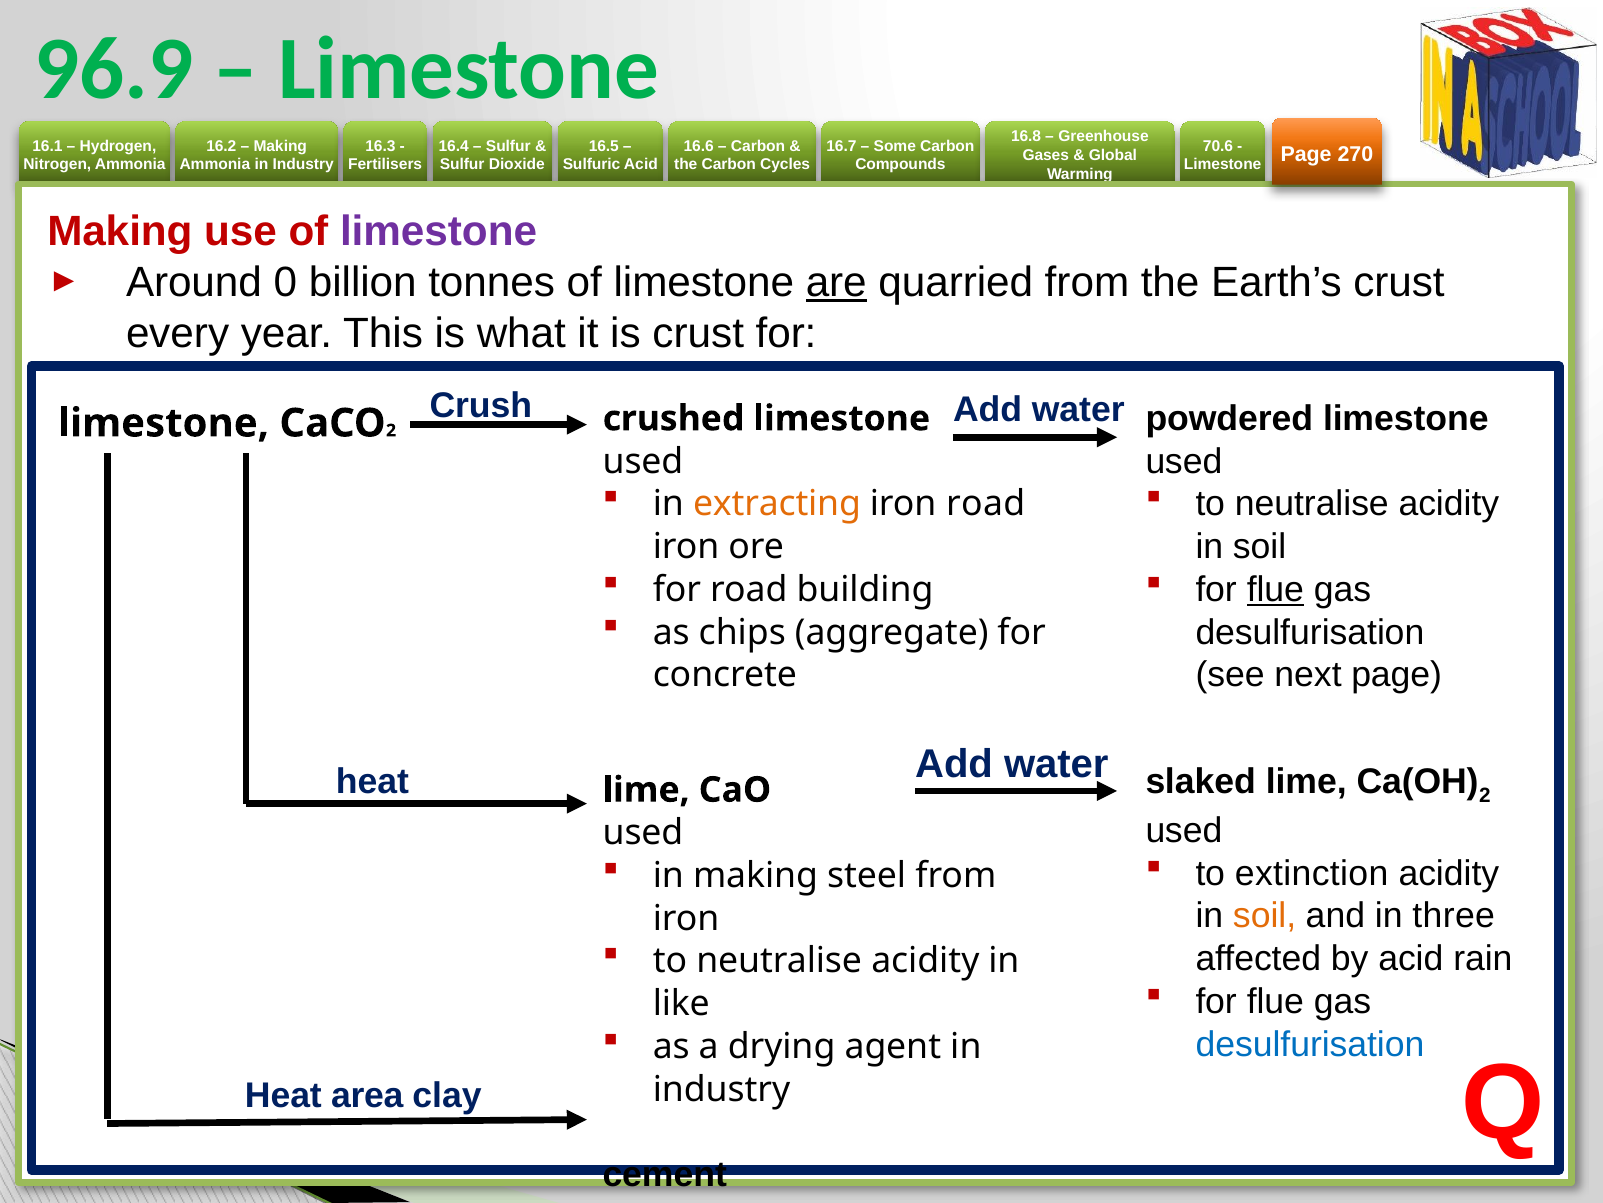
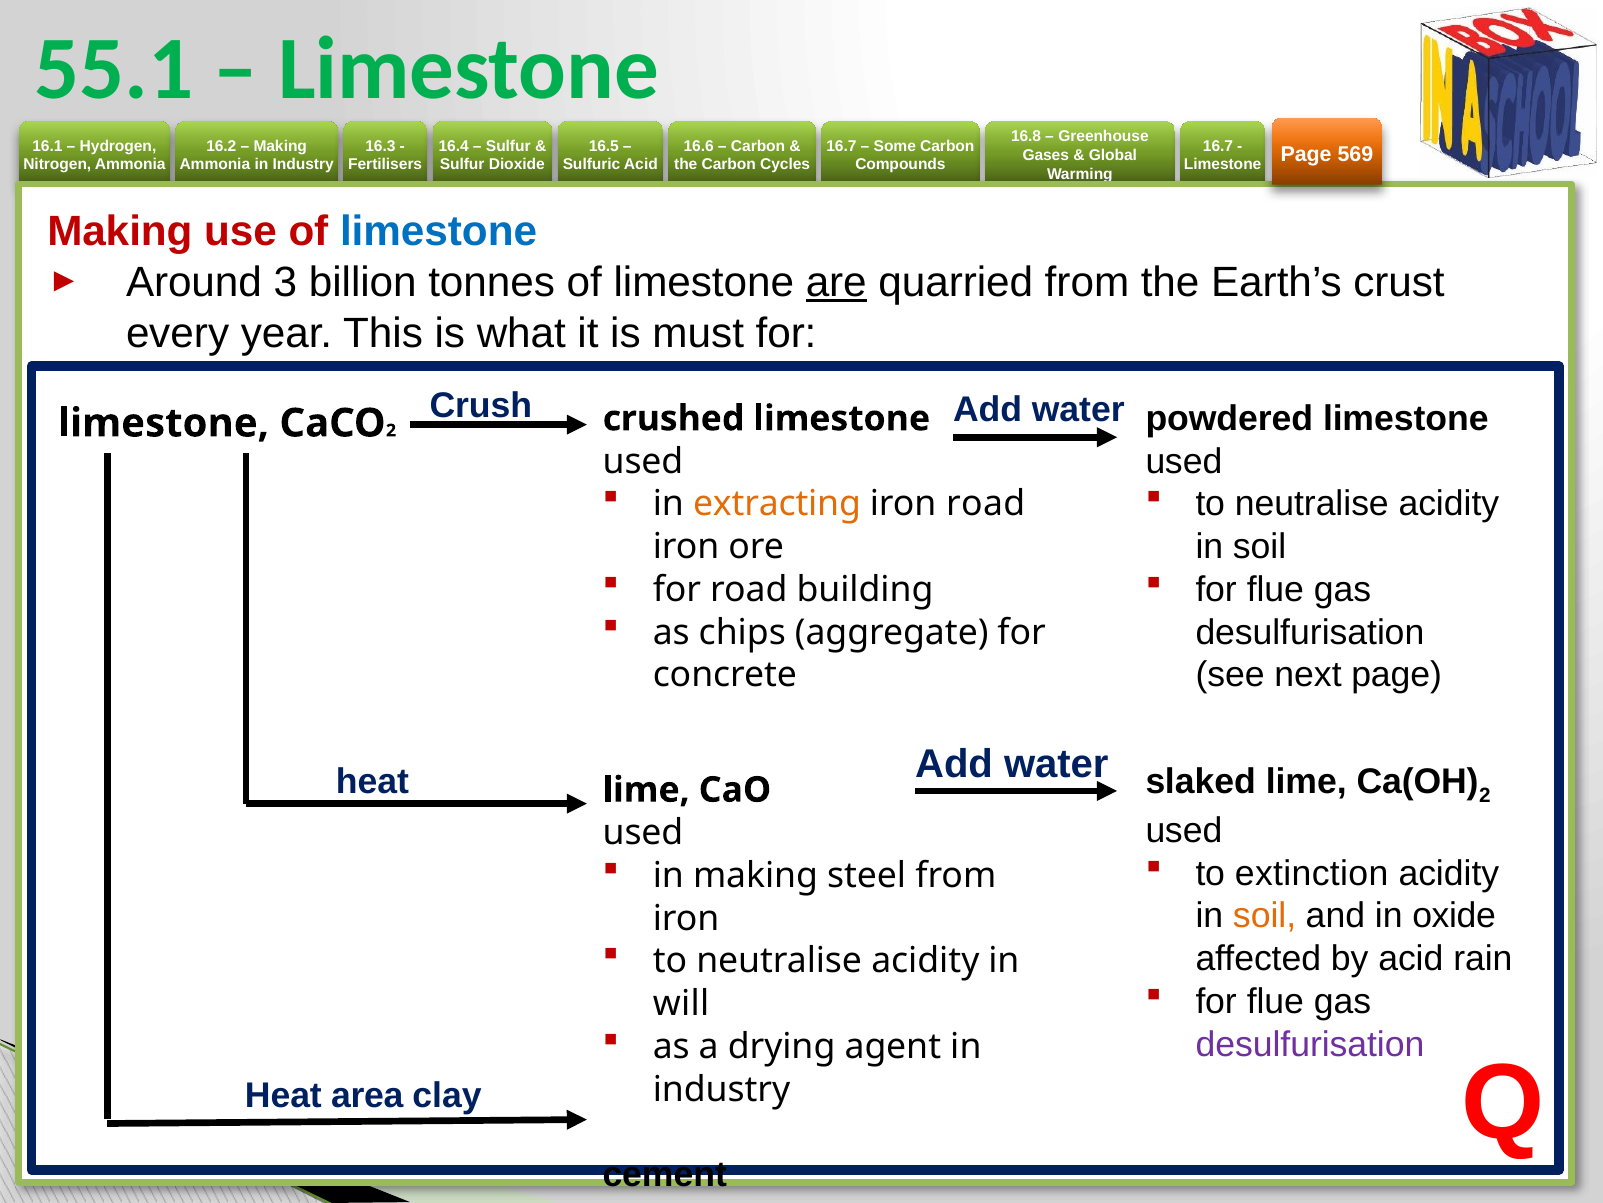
96.9: 96.9 -> 55.1 (114, 69)
70.6: 70.6 -> 16.7 (1218, 146)
270: 270 -> 569 (1355, 154)
limestone colour: purple -> blue (439, 232)
0: 0 -> 3 (285, 282)
is crust: crust -> must (698, 333)
flue underline: present -> none (1275, 589)
three: three -> oxide (1454, 916)
like: like -> will (681, 1003)
desulfurisation colour: blue -> purple (1310, 1044)
